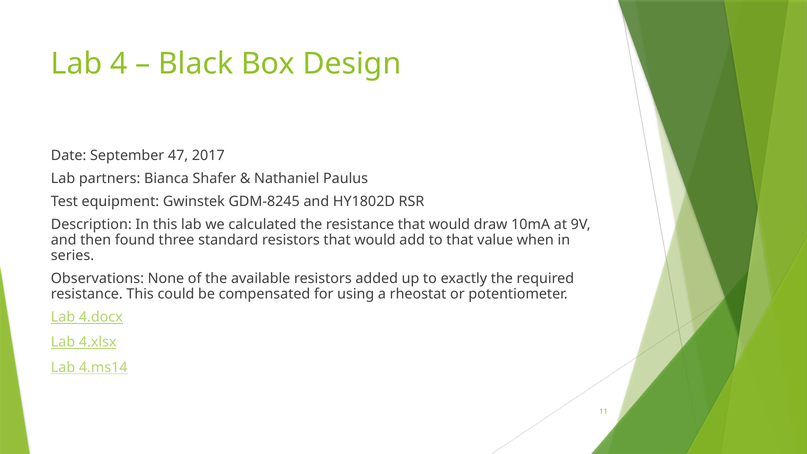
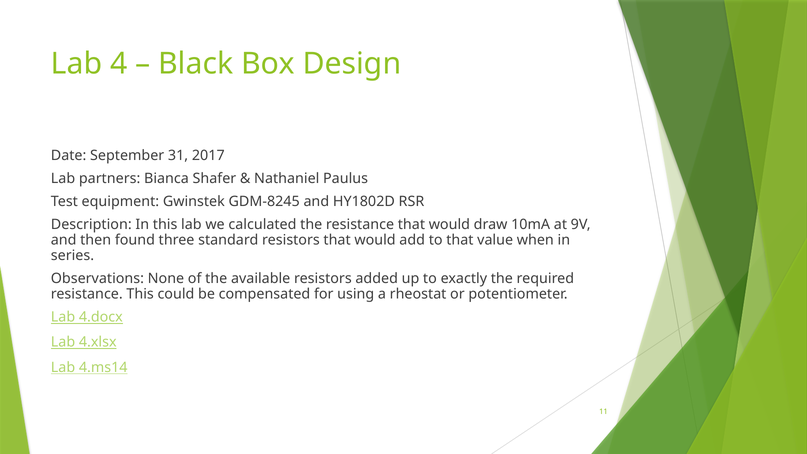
47: 47 -> 31 (178, 156)
